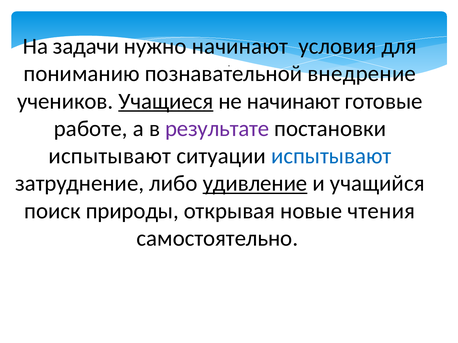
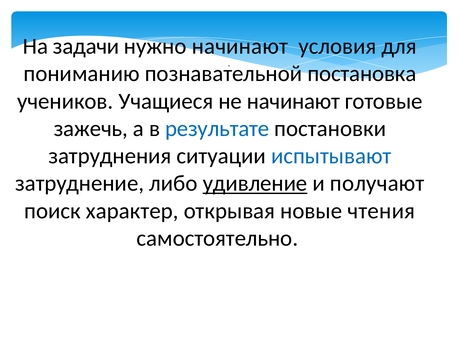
внедрение: внедрение -> постановка (362, 74)
Учащиеся underline: present -> none (166, 101)
работе: работе -> зажечь (91, 129)
результате colour: purple -> blue (217, 129)
испытывают: испытывают -> затруднения (110, 156)
учащийся: учащийся -> получают (377, 184)
природы: природы -> характер (132, 211)
